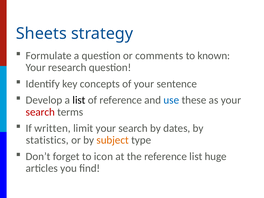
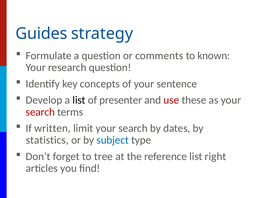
Sheets: Sheets -> Guides (41, 34)
of reference: reference -> presenter (121, 100)
use colour: blue -> red (171, 100)
subject colour: orange -> blue (113, 140)
icon: icon -> tree (103, 156)
huge: huge -> right (215, 156)
